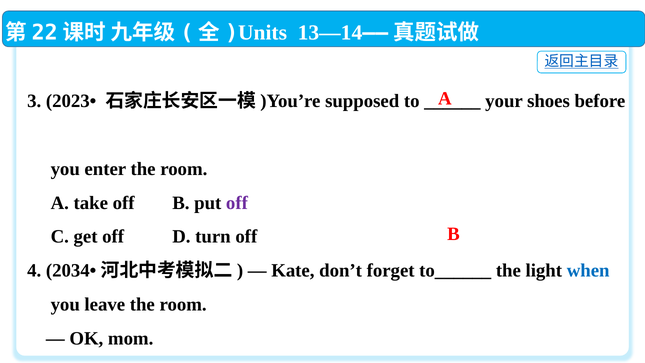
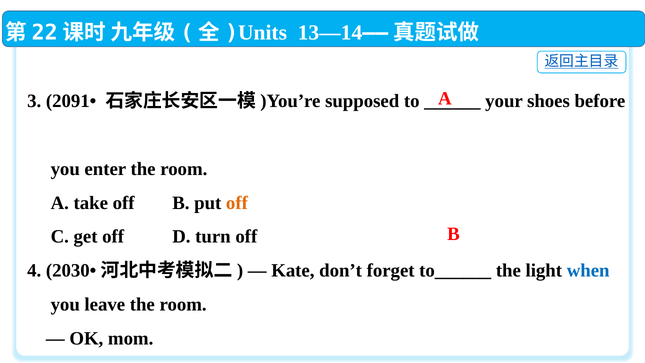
2023•: 2023• -> 2091• (71, 101)
off colour: purple -> orange (237, 203)
2034•: 2034• -> 2030• (71, 270)
